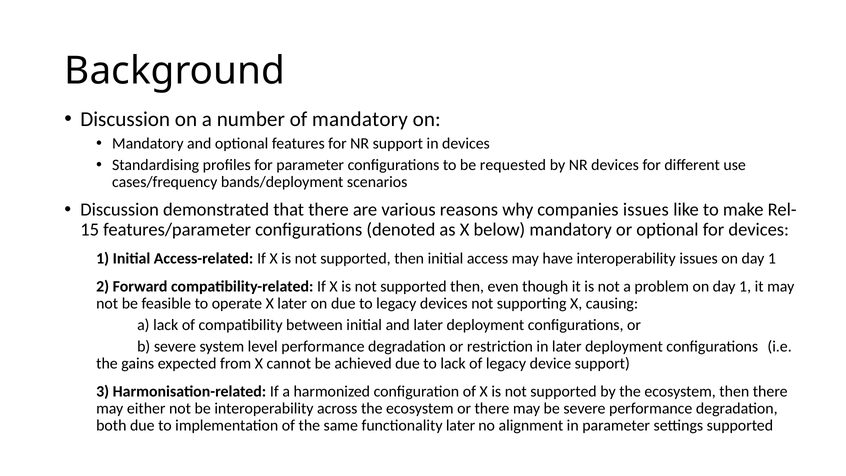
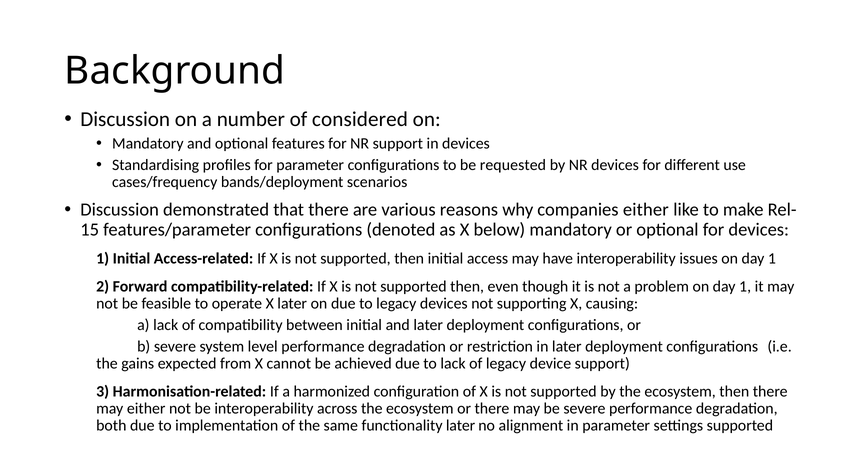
of mandatory: mandatory -> considered (360, 119)
companies issues: issues -> either (646, 209)
